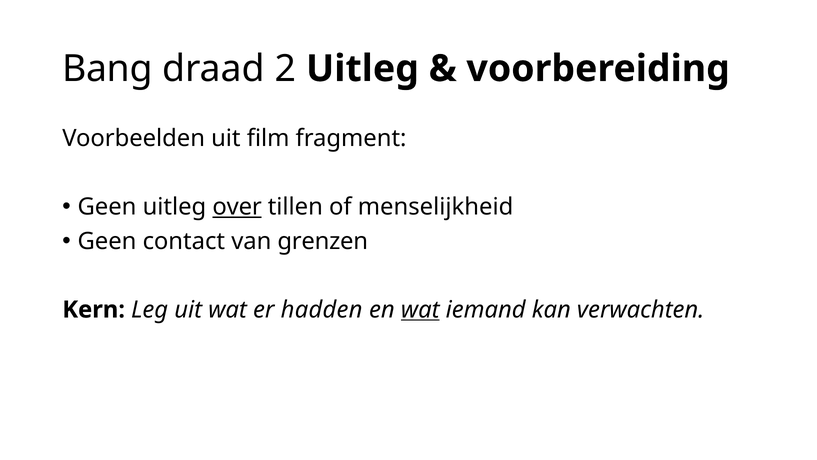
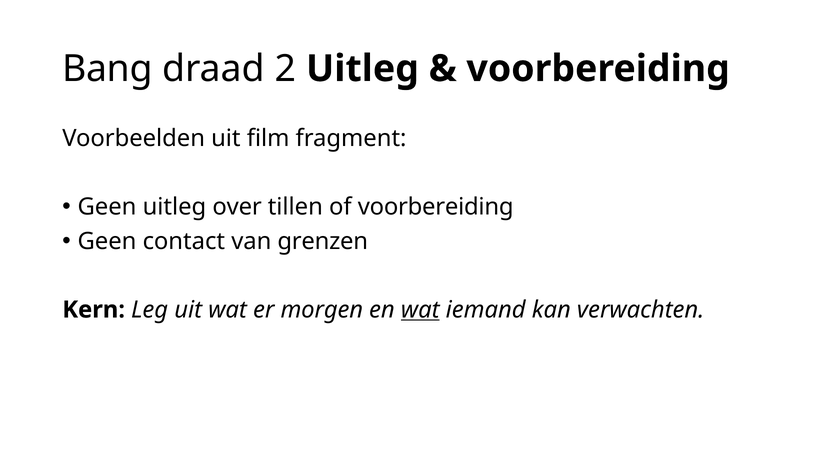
over underline: present -> none (237, 207)
of menselijkheid: menselijkheid -> voorbereiding (436, 207)
hadden: hadden -> morgen (322, 309)
